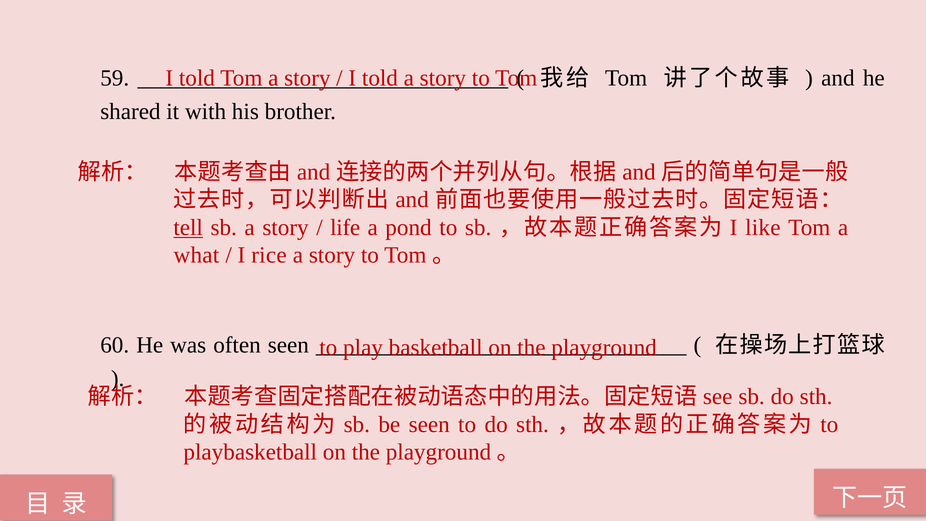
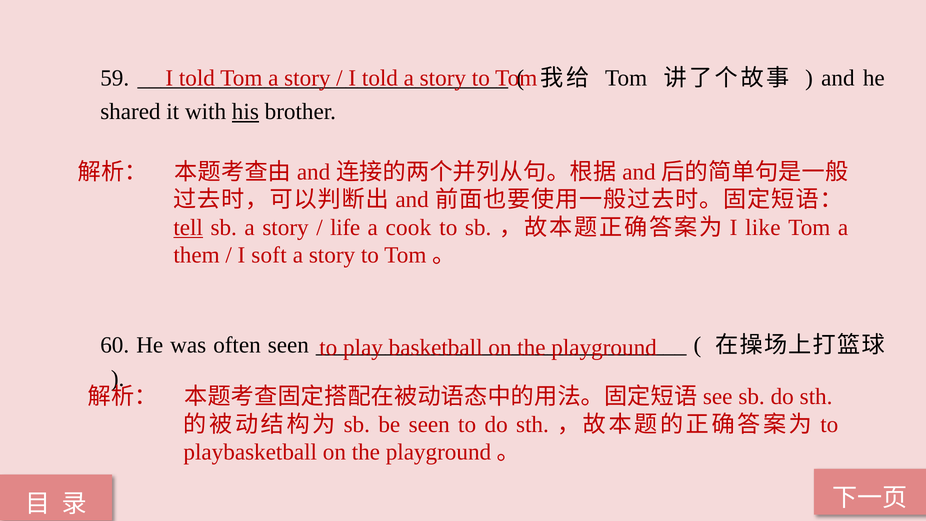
his underline: none -> present (245, 112)
pond: pond -> cook (408, 227)
what: what -> them (197, 255)
rice: rice -> soft (269, 255)
